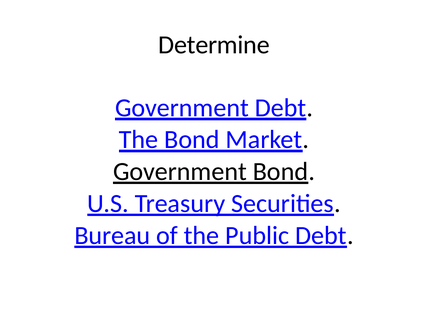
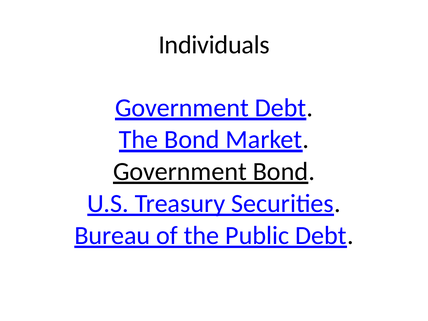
Determine: Determine -> Individuals (214, 45)
